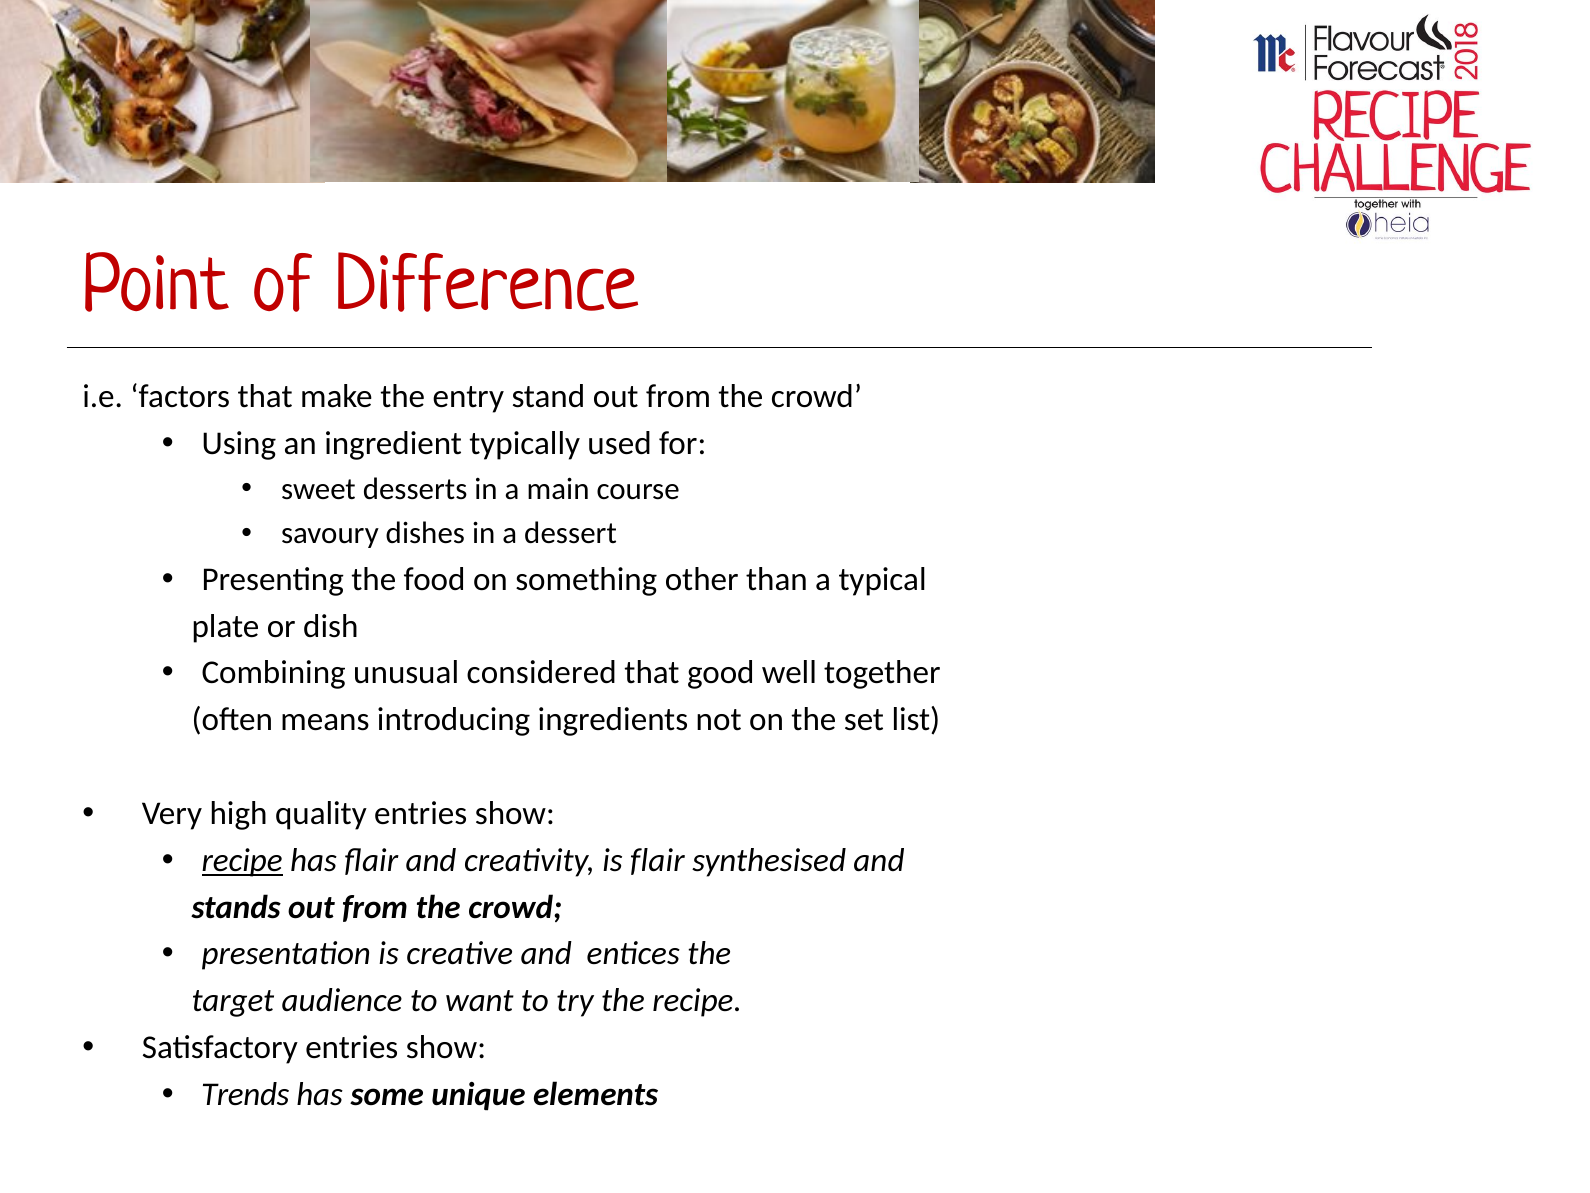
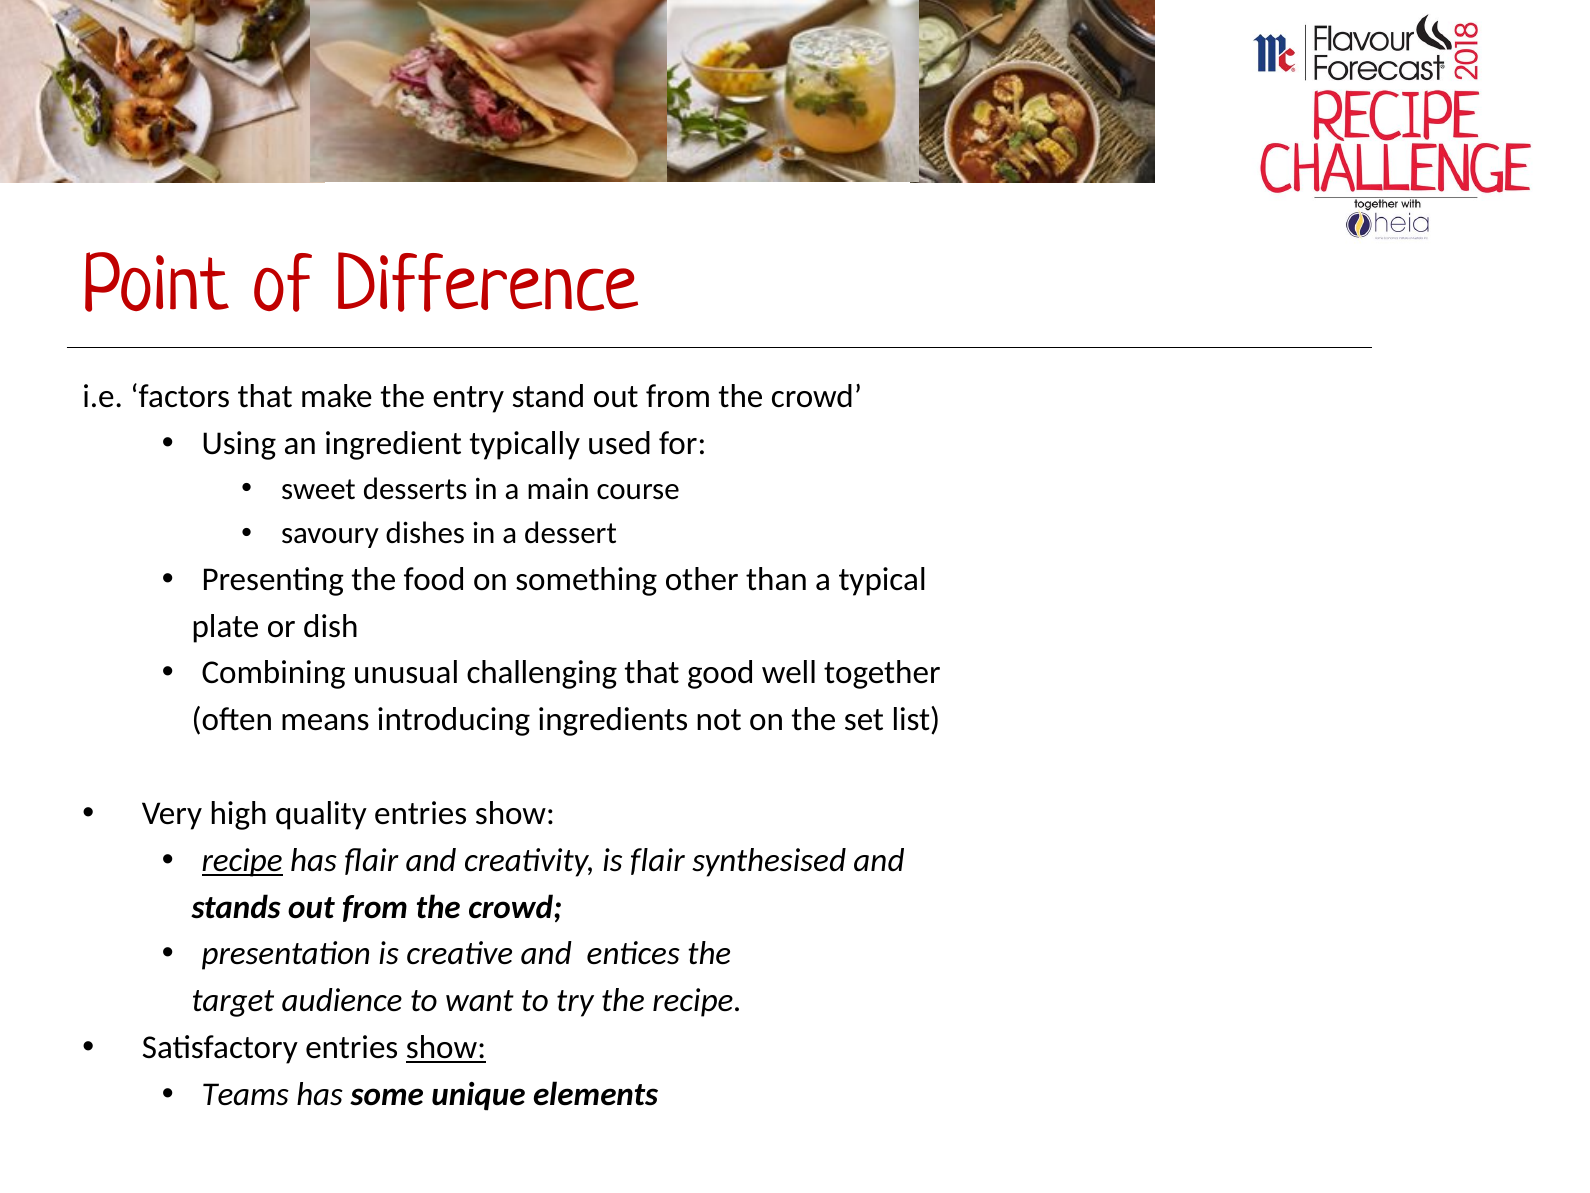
considered: considered -> challenging (542, 673)
show underline: none -> present (446, 1047)
Trends: Trends -> Teams (245, 1094)
